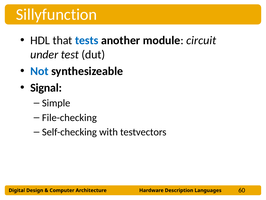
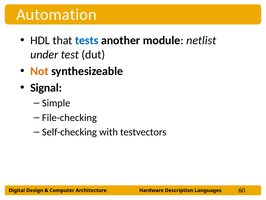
Sillyfunction: Sillyfunction -> Automation (56, 14)
circuit: circuit -> netlist (201, 40)
Not colour: blue -> orange (39, 71)
